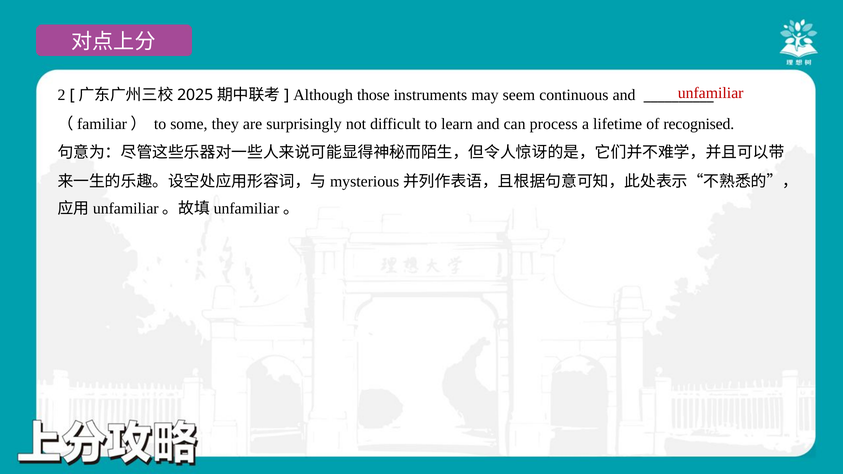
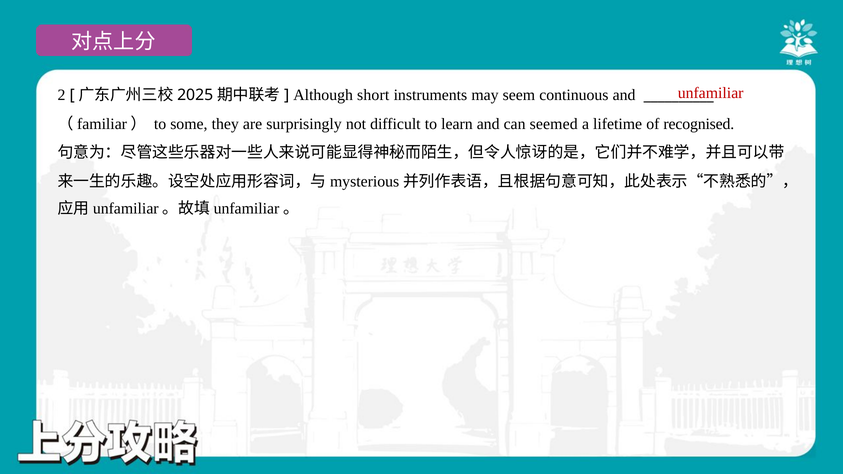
those: those -> short (373, 95)
process: process -> seemed (554, 124)
